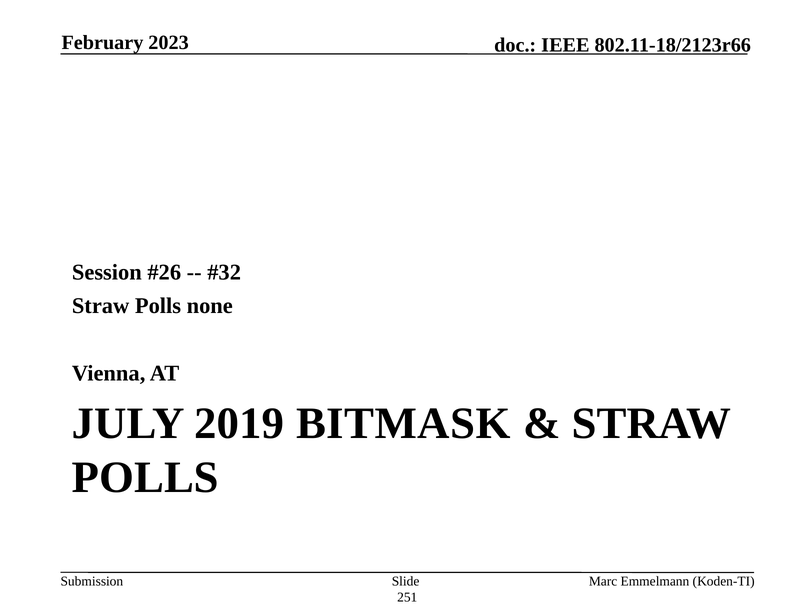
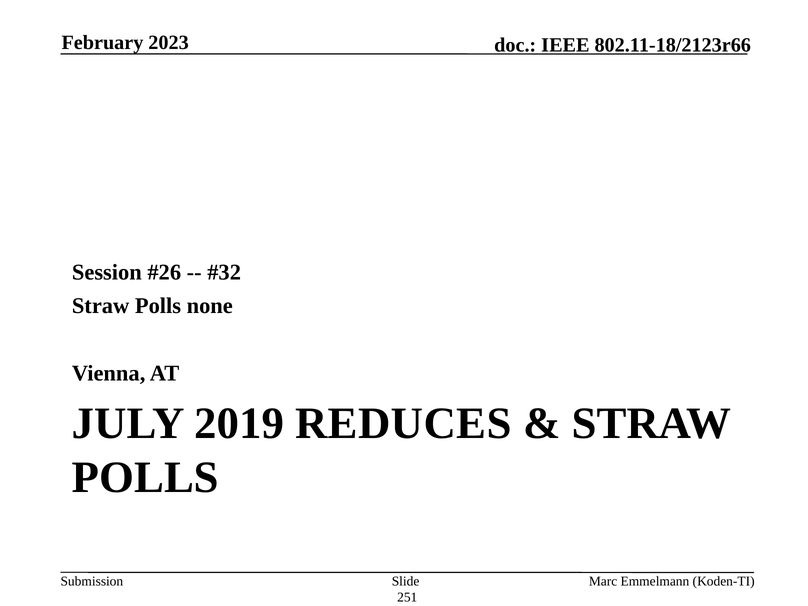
BITMASK: BITMASK -> REDUCES (403, 424)
